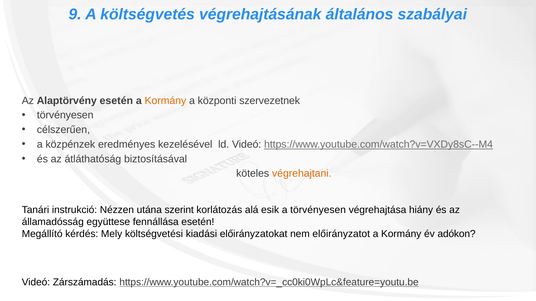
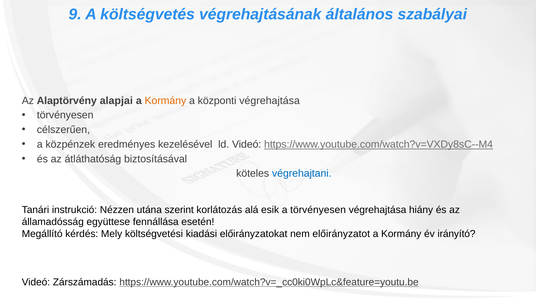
Alaptörvény esetén: esetén -> alapjai (116, 101)
központi szervezetnek: szervezetnek -> végrehajtása (270, 101)
végrehajtani colour: orange -> blue (302, 174)
adókon: adókon -> irányító (457, 234)
